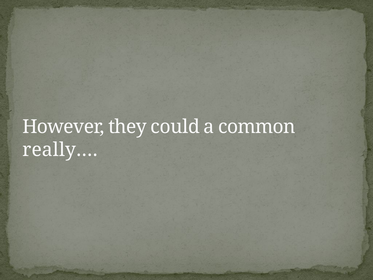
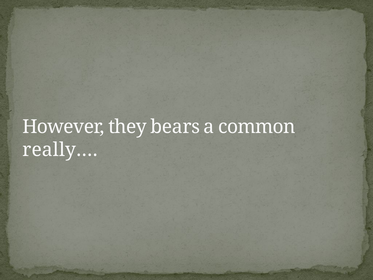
could: could -> bears (175, 127)
